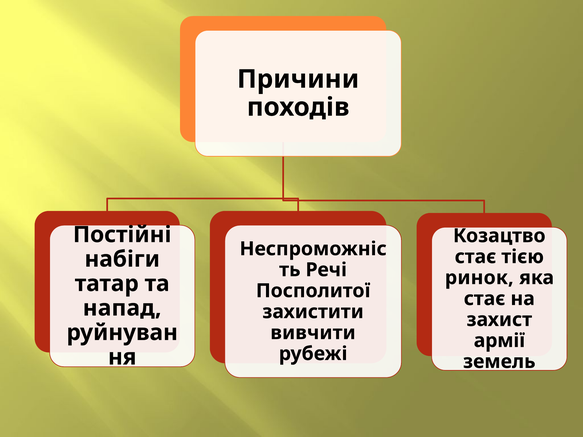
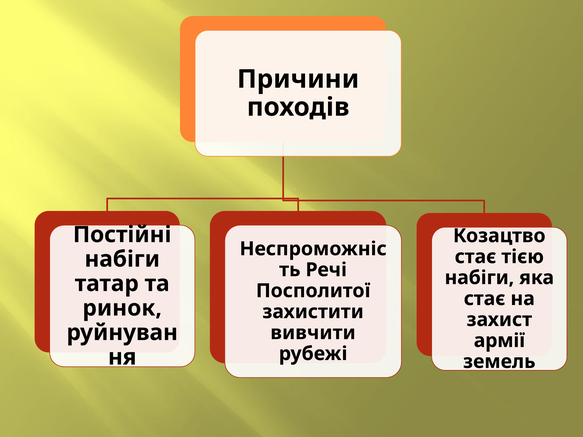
ринок: ринок -> набіги (479, 278)
напад: напад -> ринок (122, 308)
